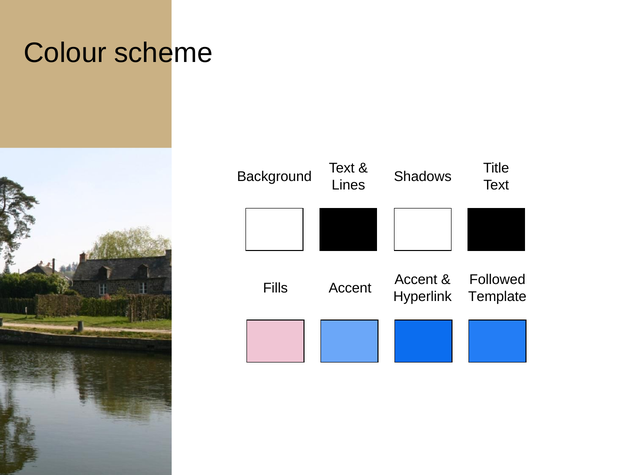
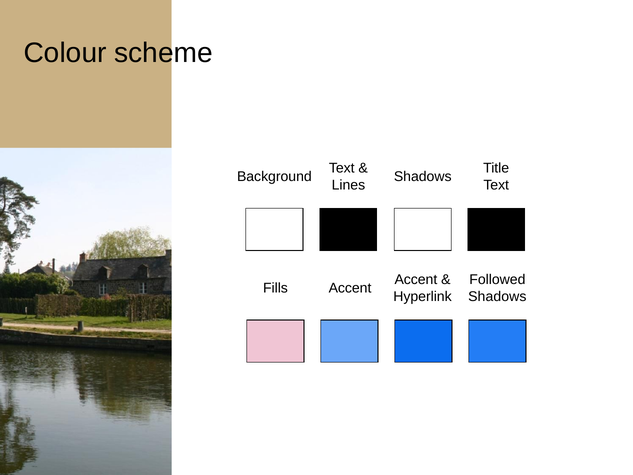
Template: Template -> Shadows (497, 296)
